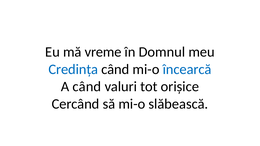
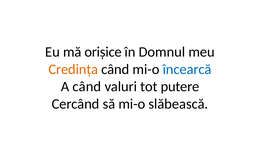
vreme: vreme -> orișice (103, 52)
Credința colour: blue -> orange (73, 69)
orișice: orișice -> putere (180, 87)
